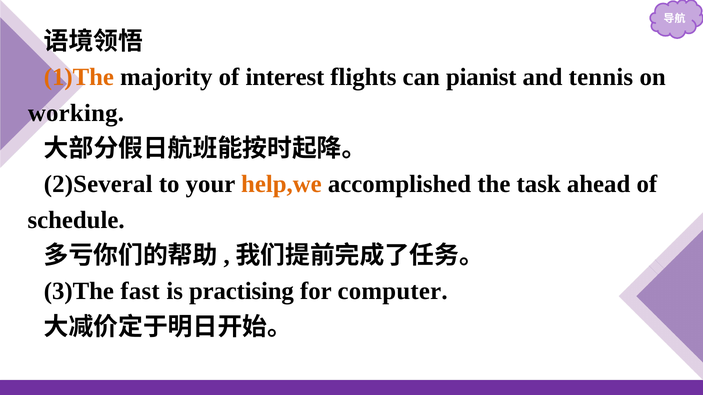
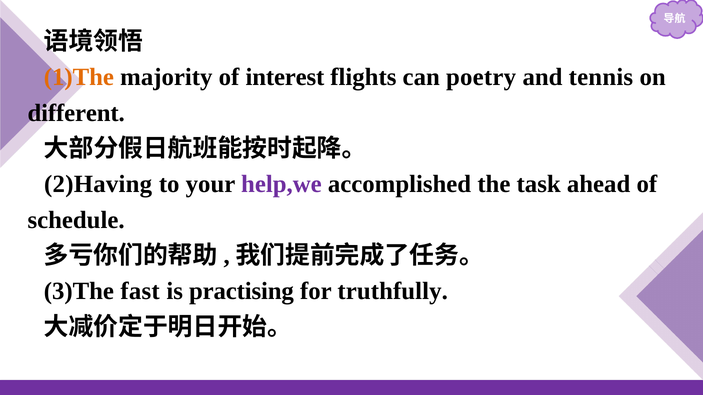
pianist: pianist -> poetry (481, 77)
working: working -> different (76, 113)
2)Several: 2)Several -> 2)Having (98, 184)
help,we colour: orange -> purple (281, 184)
computer: computer -> truthfully (393, 292)
